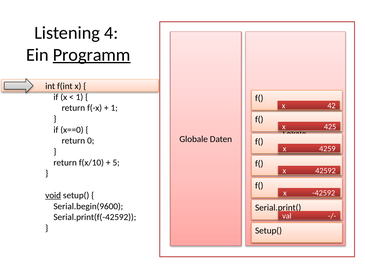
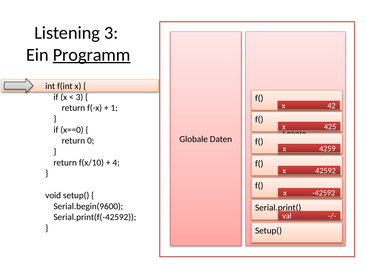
Listening 4: 4 -> 3 (111, 33)
1: 1 -> 3 (79, 97)
5: 5 -> 4 (116, 163)
void underline: present -> none (53, 196)
